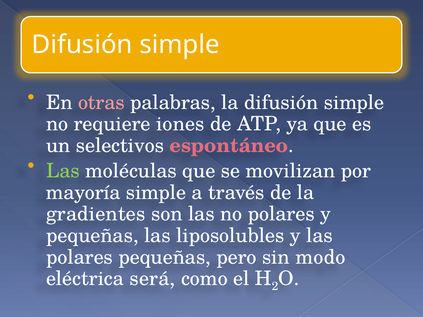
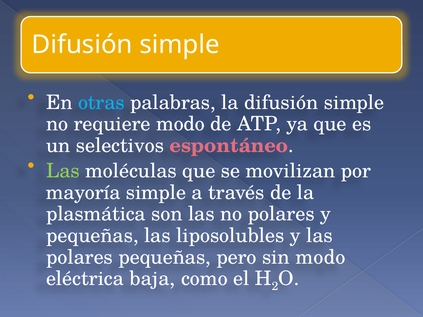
otras colour: pink -> light blue (101, 103)
requiere iones: iones -> modo (180, 124)
gradientes: gradientes -> plasmática (96, 214)
será: será -> baja (152, 279)
